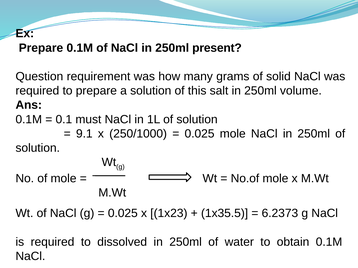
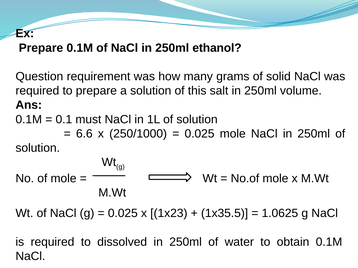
present: present -> ethanol (217, 48)
9.1: 9.1 -> 6.6 (84, 134)
6.2373: 6.2373 -> 1.0625 (280, 214)
